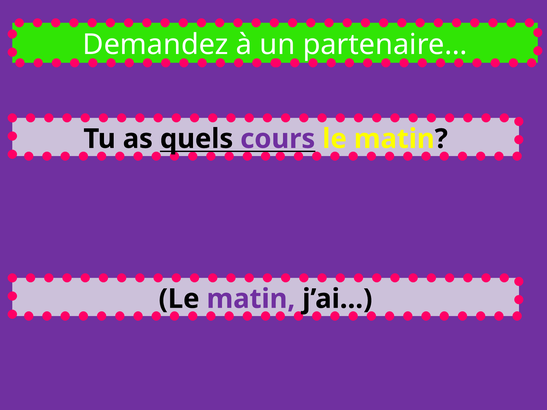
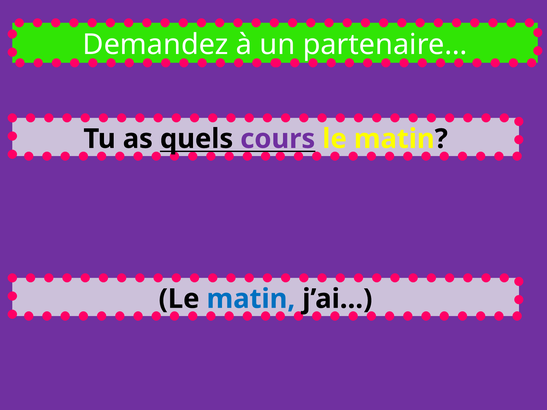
matin colour: purple -> blue (251, 299)
